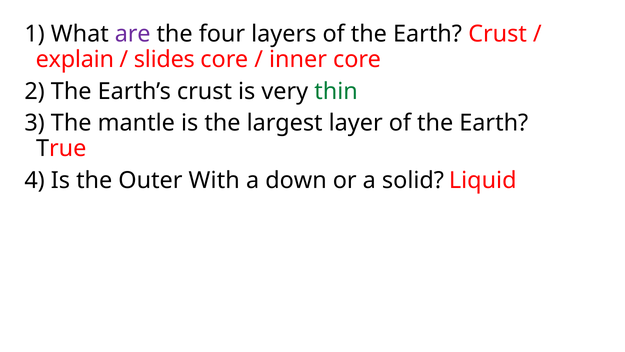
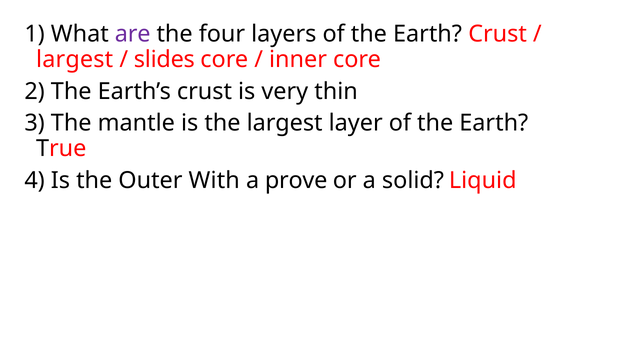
explain: explain -> largest (75, 59)
thin colour: green -> black (336, 91)
down: down -> prove (296, 180)
